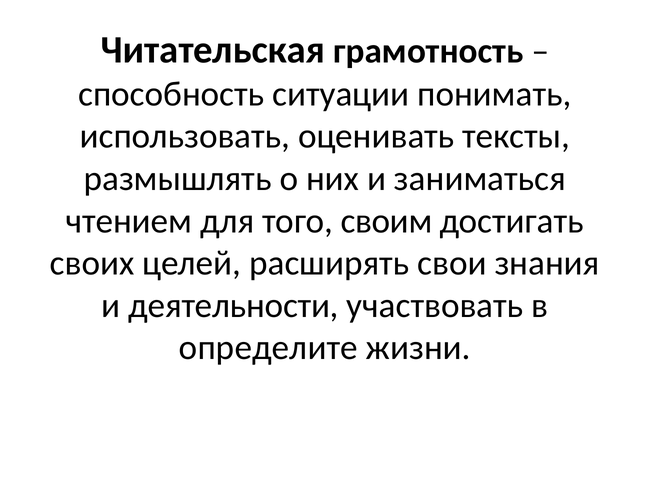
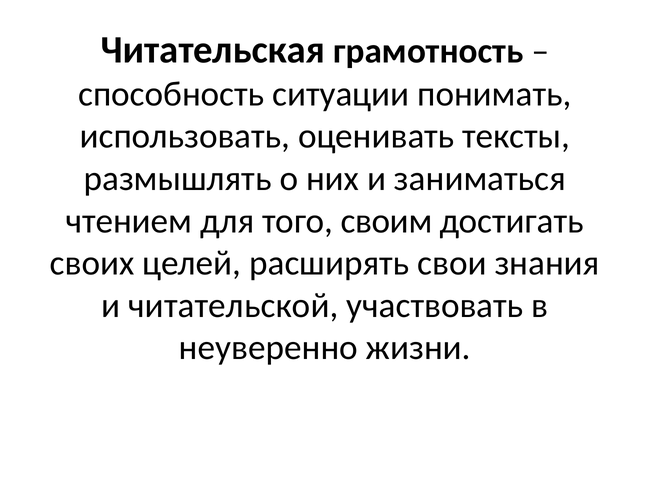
деятельности: деятельности -> читательской (233, 305)
определите: определите -> неуверенно (268, 347)
